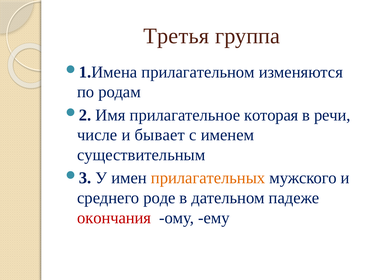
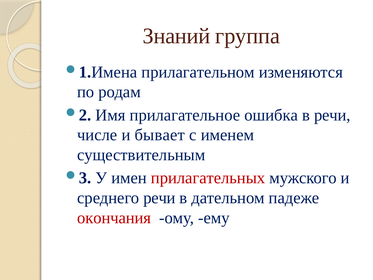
Третья: Третья -> Знаний (176, 36)
которая: которая -> ошибка (271, 115)
прилагательных colour: orange -> red (208, 178)
среднего роде: роде -> речи (159, 198)
